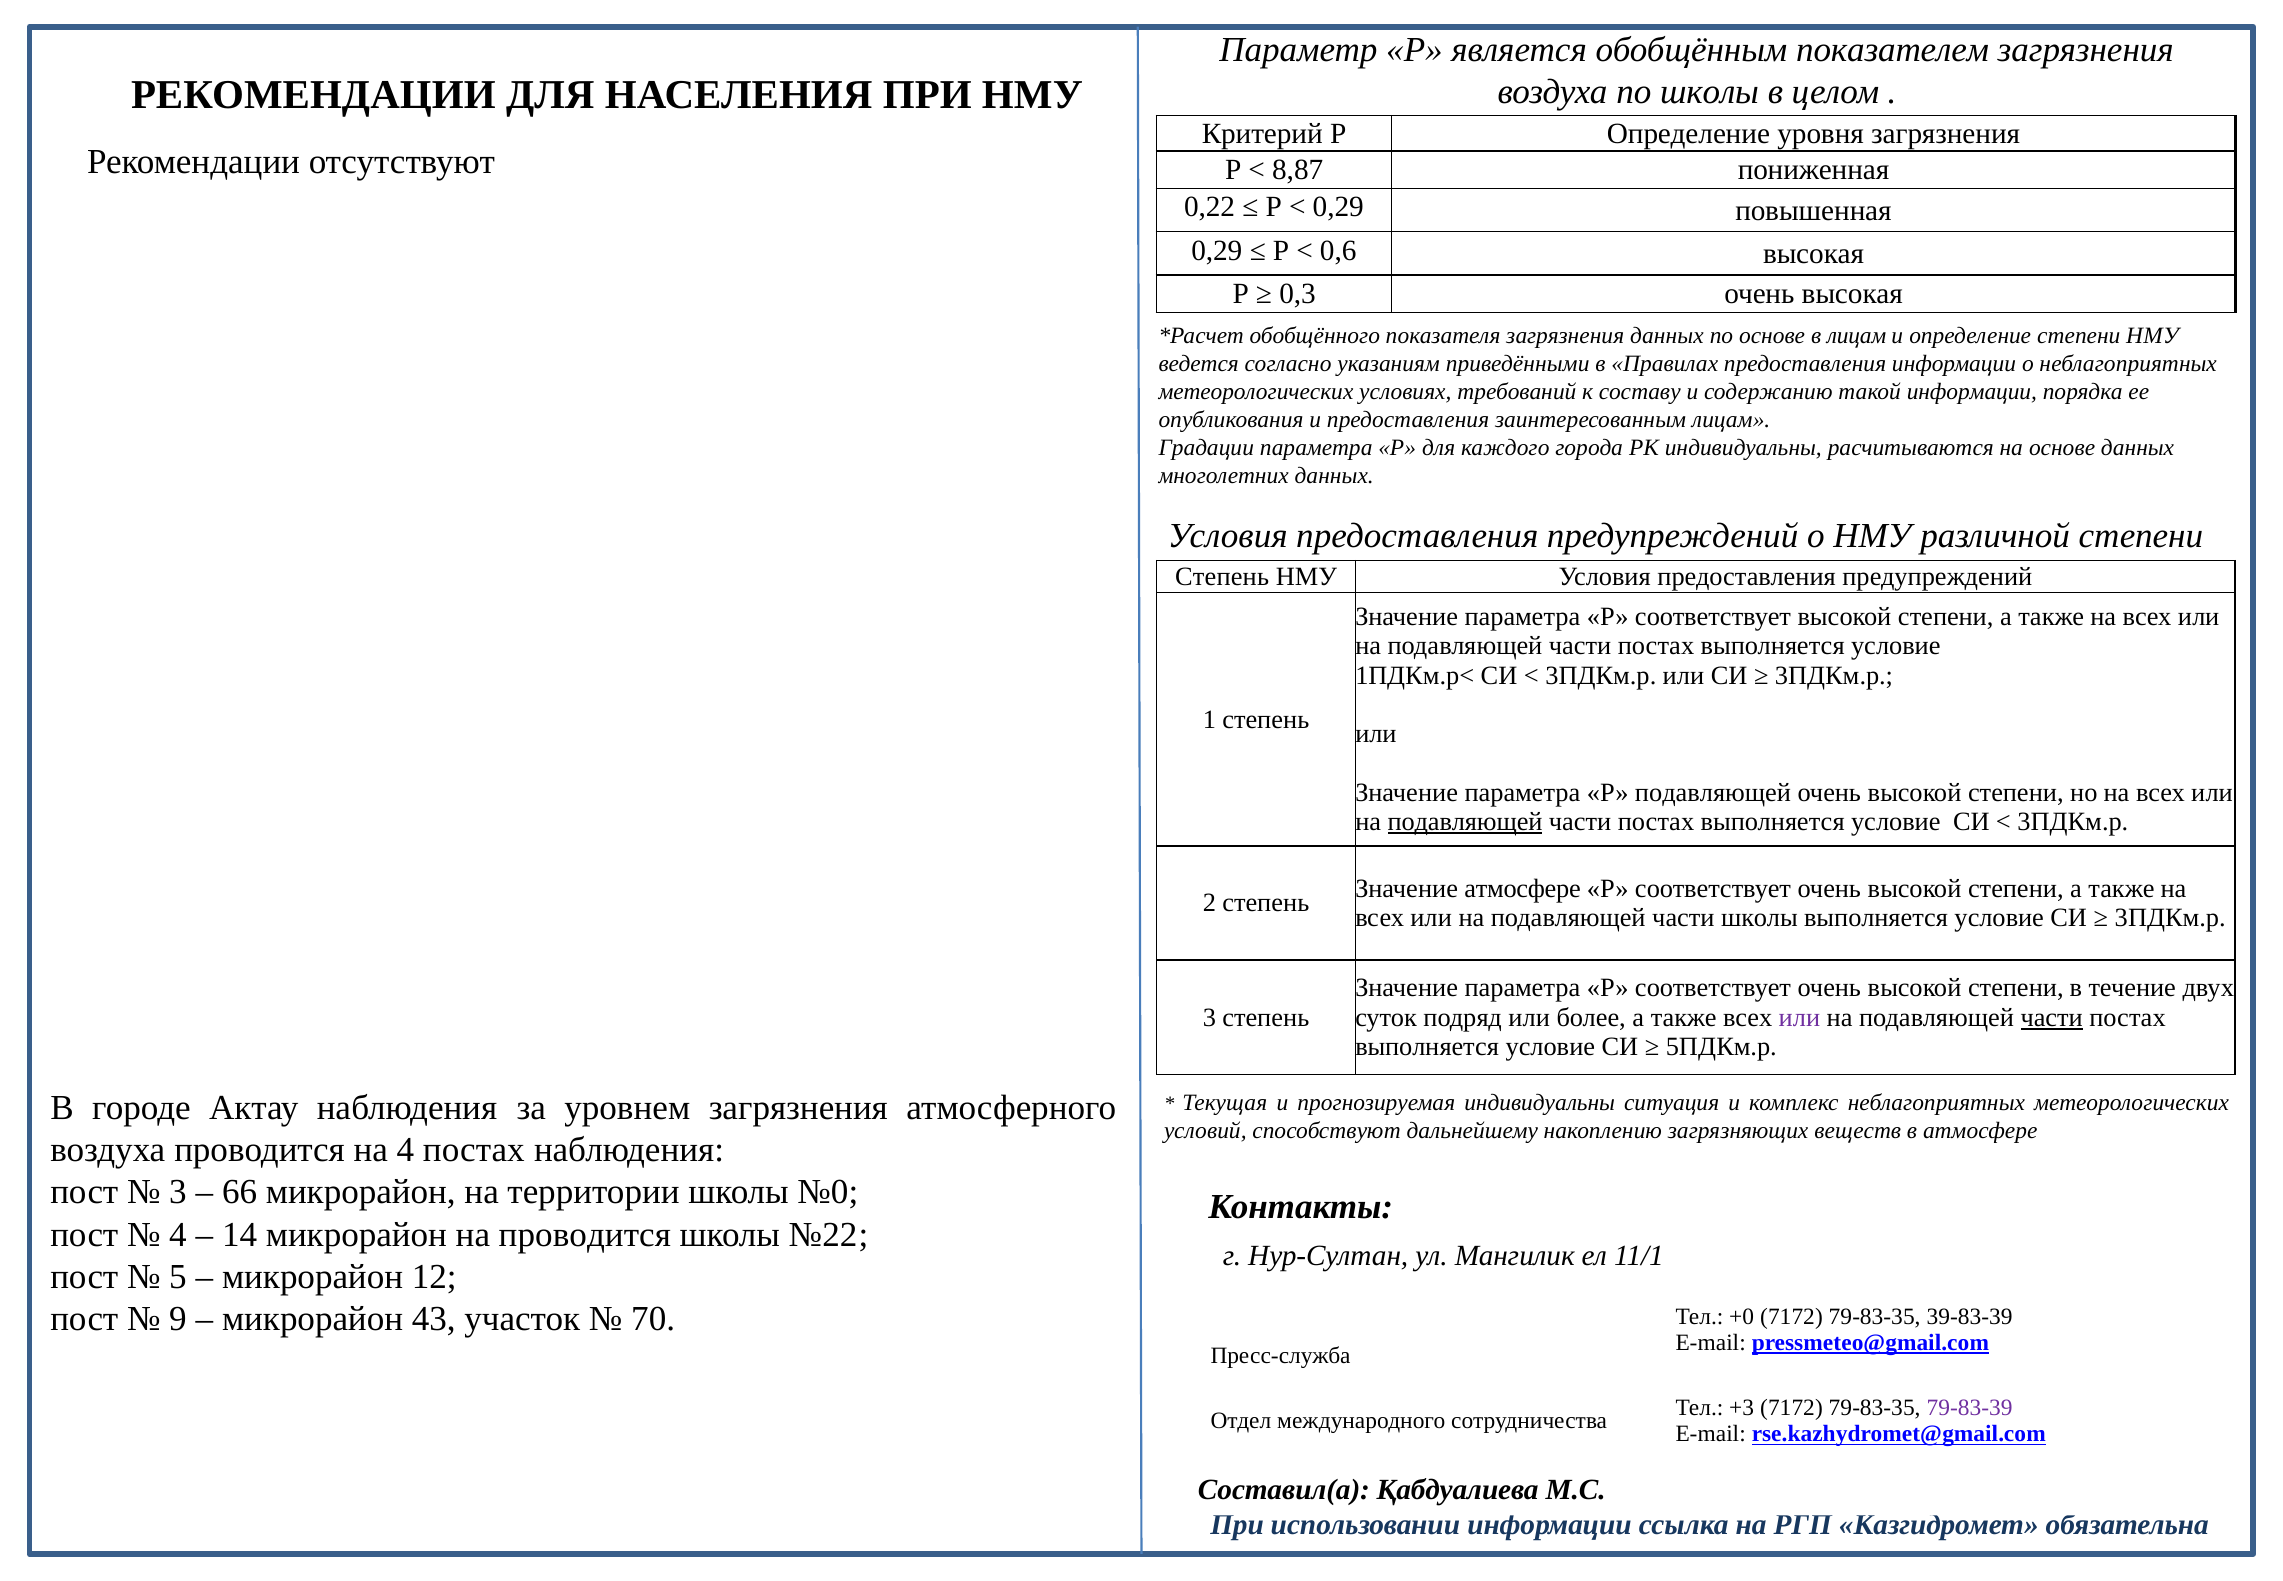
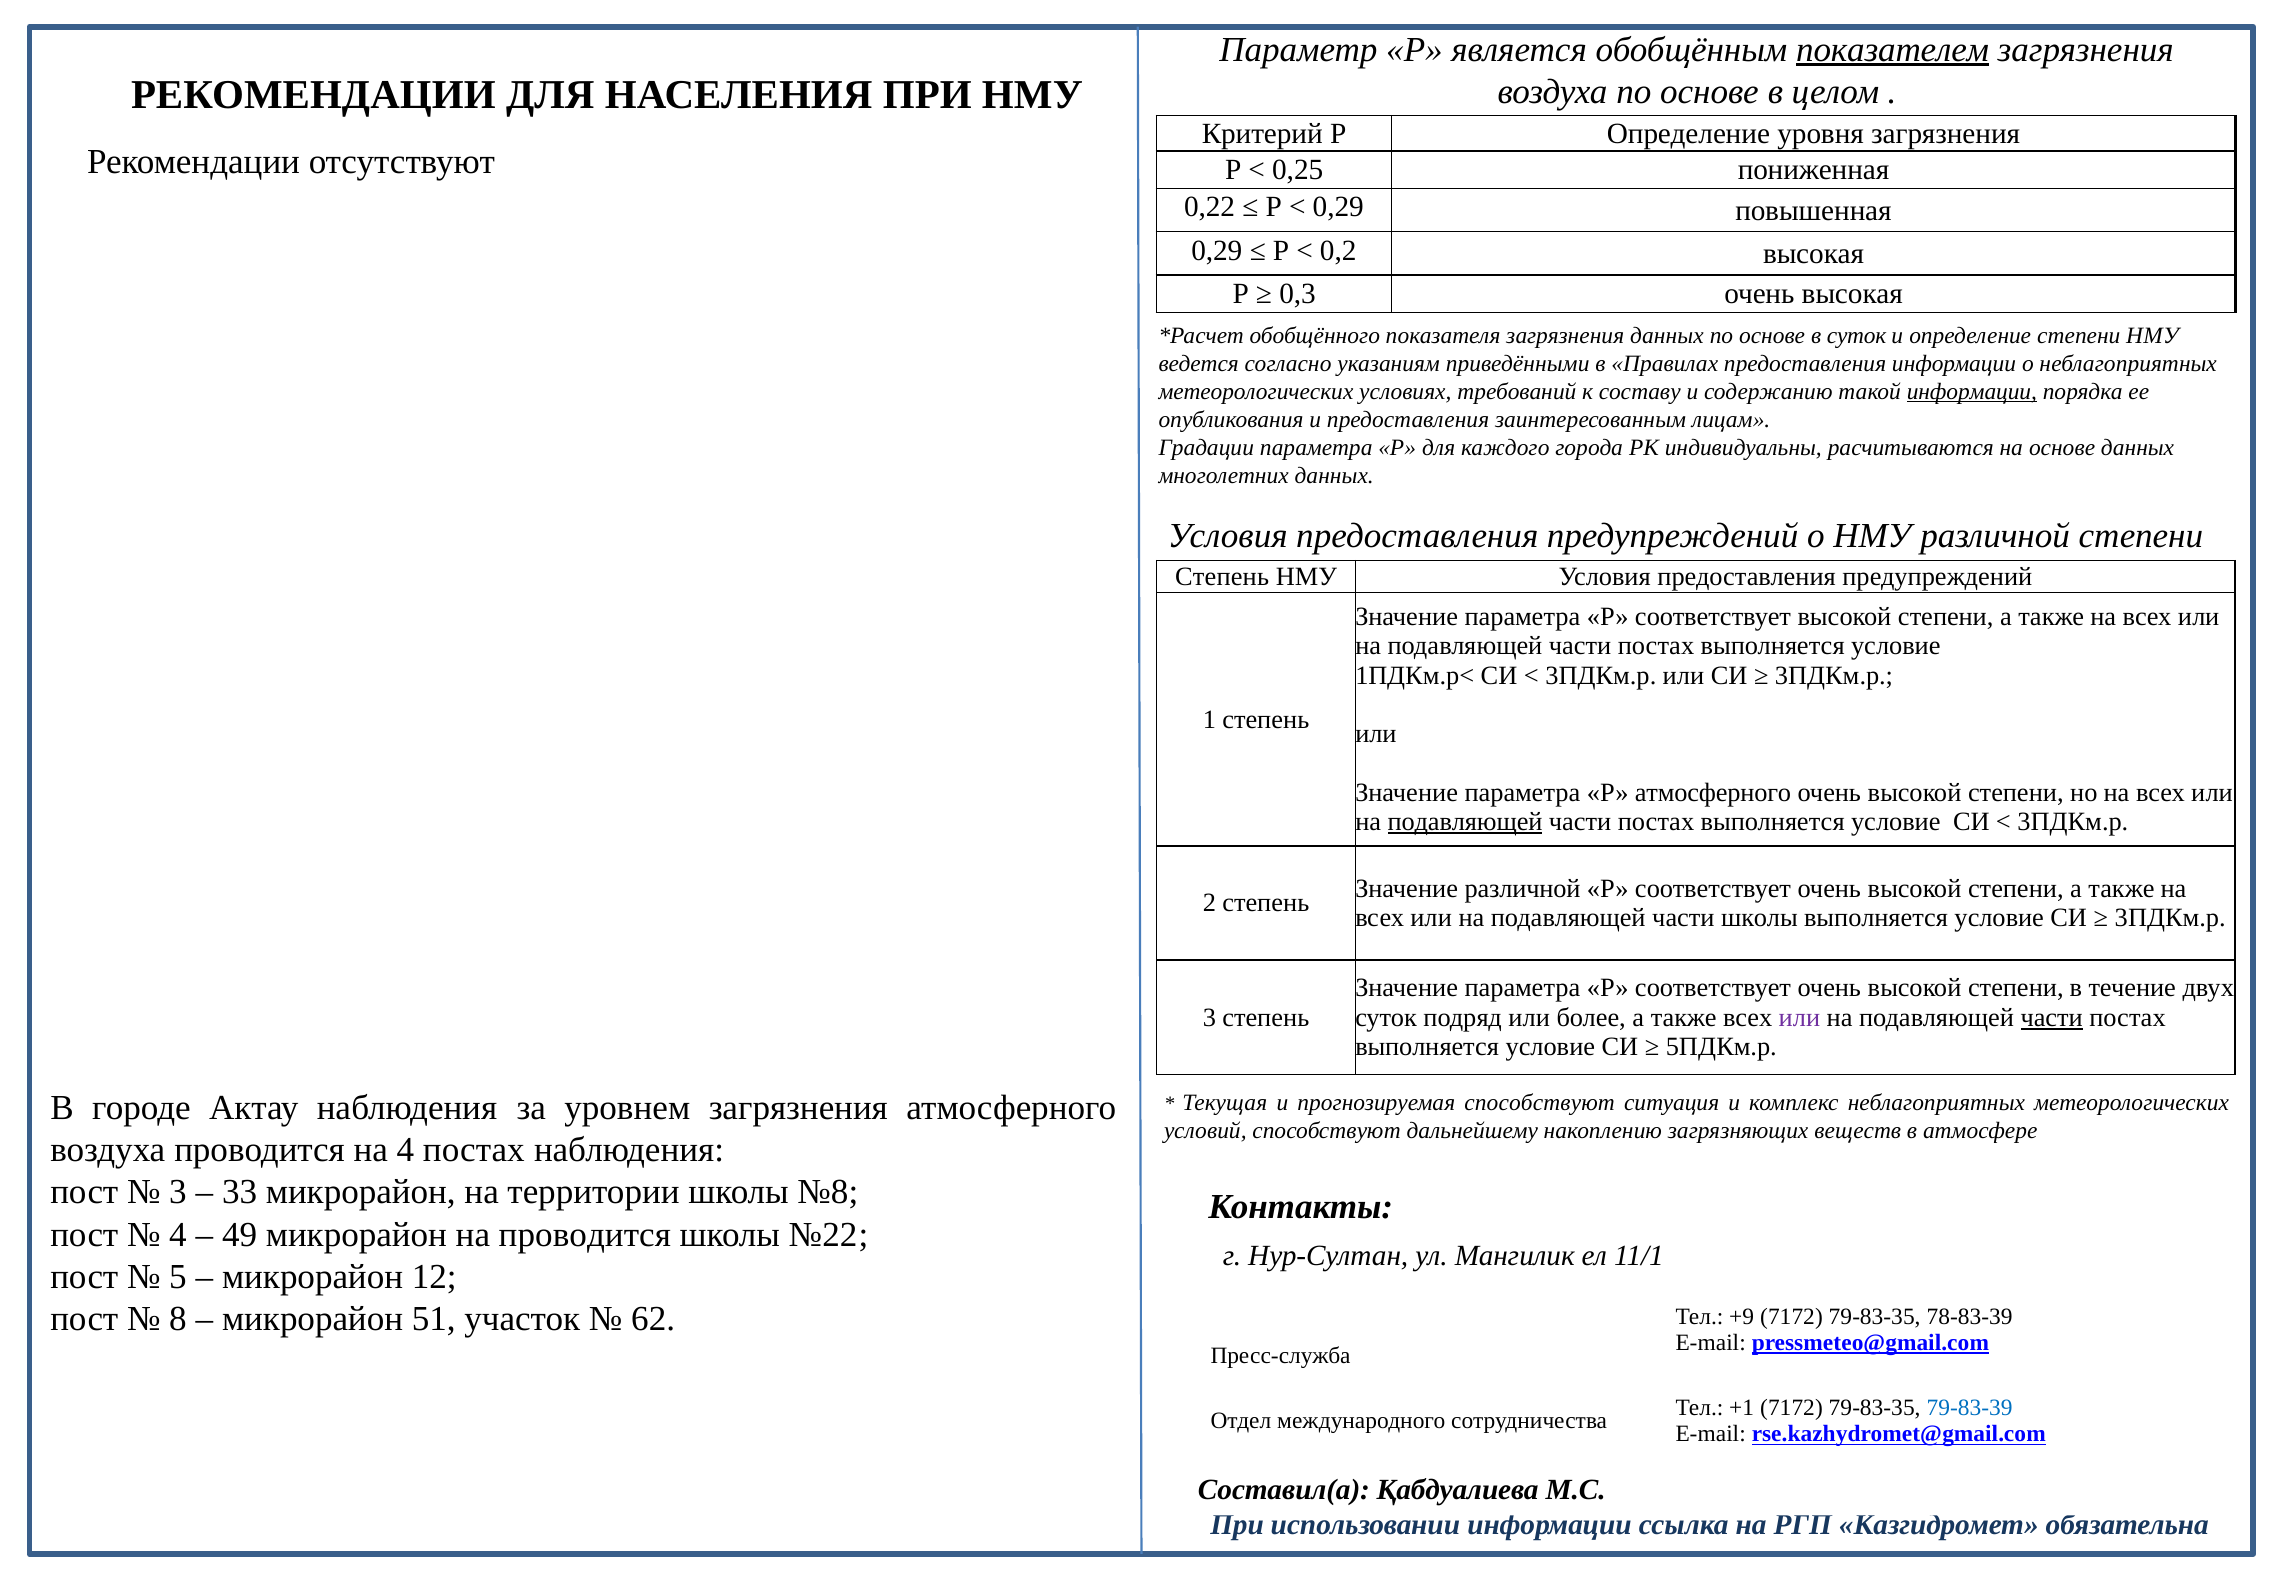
показателем underline: none -> present (1893, 49)
воздуха по школы: школы -> основе (1709, 92)
8,87: 8,87 -> 0,25 (1298, 169)
0,6: 0,6 -> 0,2 (1338, 250)
в лицам: лицам -> суток (1857, 335)
информации underline: none -> present (1972, 391)
Р подавляющей: подавляющей -> атмосферного (1713, 792)
Значение атмосфере: атмосфере -> различной (1523, 888)
прогнозируемая индивидуальны: индивидуальны -> способствуют (1540, 1102)
66: 66 -> 33 (240, 1192)
№0: №0 -> №8 (828, 1192)
14: 14 -> 49 (240, 1234)
9: 9 -> 8 (178, 1318)
43: 43 -> 51 (434, 1318)
70: 70 -> 62 (653, 1318)
+0: +0 -> +9 (1742, 1316)
39-83-39: 39-83-39 -> 78-83-39 (1970, 1316)
+3: +3 -> +1 (1742, 1408)
79-83-39 colour: purple -> blue (1970, 1408)
